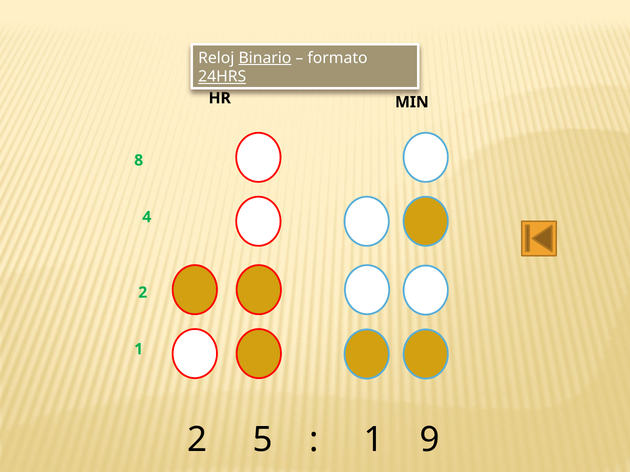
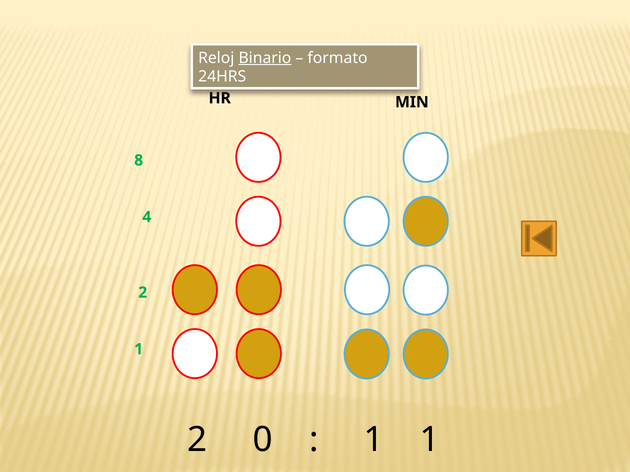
24HRS underline: present -> none (222, 77)
5: 5 -> 0 (263, 440)
1 9: 9 -> 1 (430, 440)
